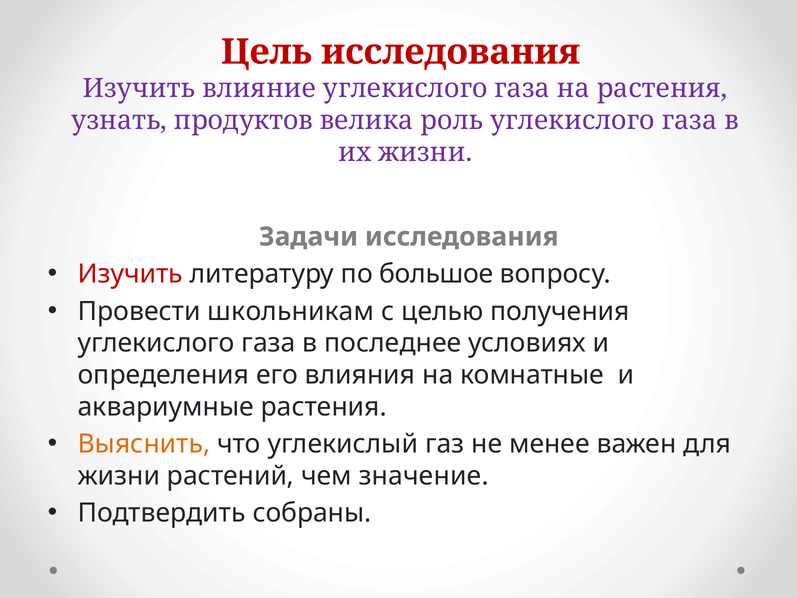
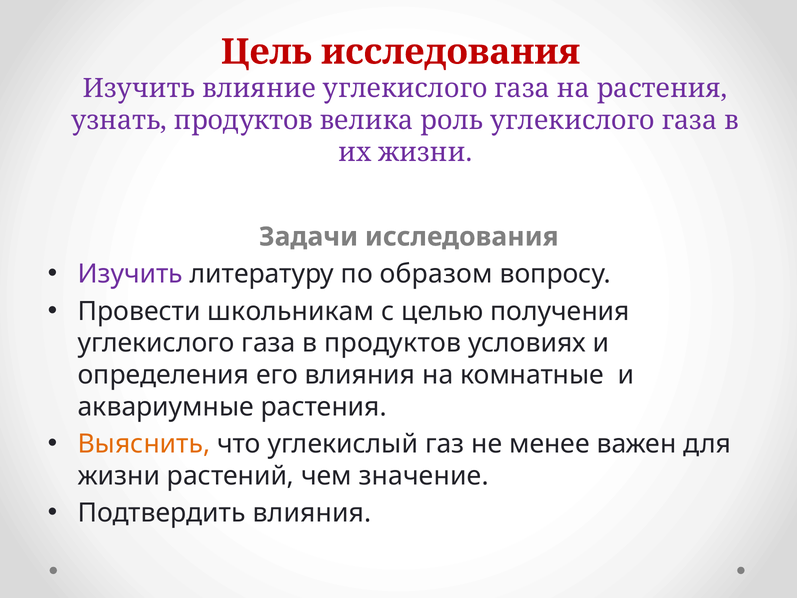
Изучить colour: red -> purple (130, 274)
большое: большое -> образом (436, 274)
в последнее: последнее -> продуктов (393, 343)
Подтвердить собраны: собраны -> влияния (312, 513)
